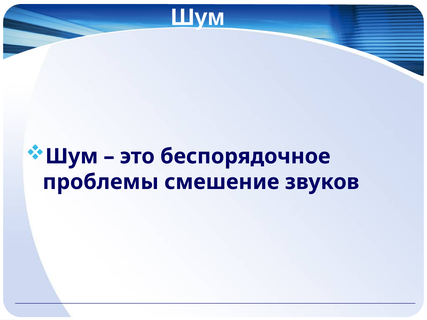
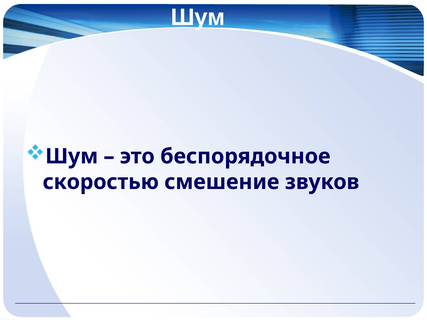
проблемы: проблемы -> скоростью (101, 182)
